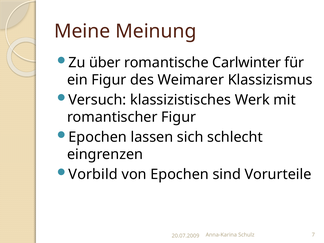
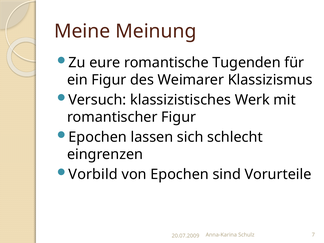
über: über -> eure (105, 63)
Carlwinter: Carlwinter -> Tugenden (247, 63)
